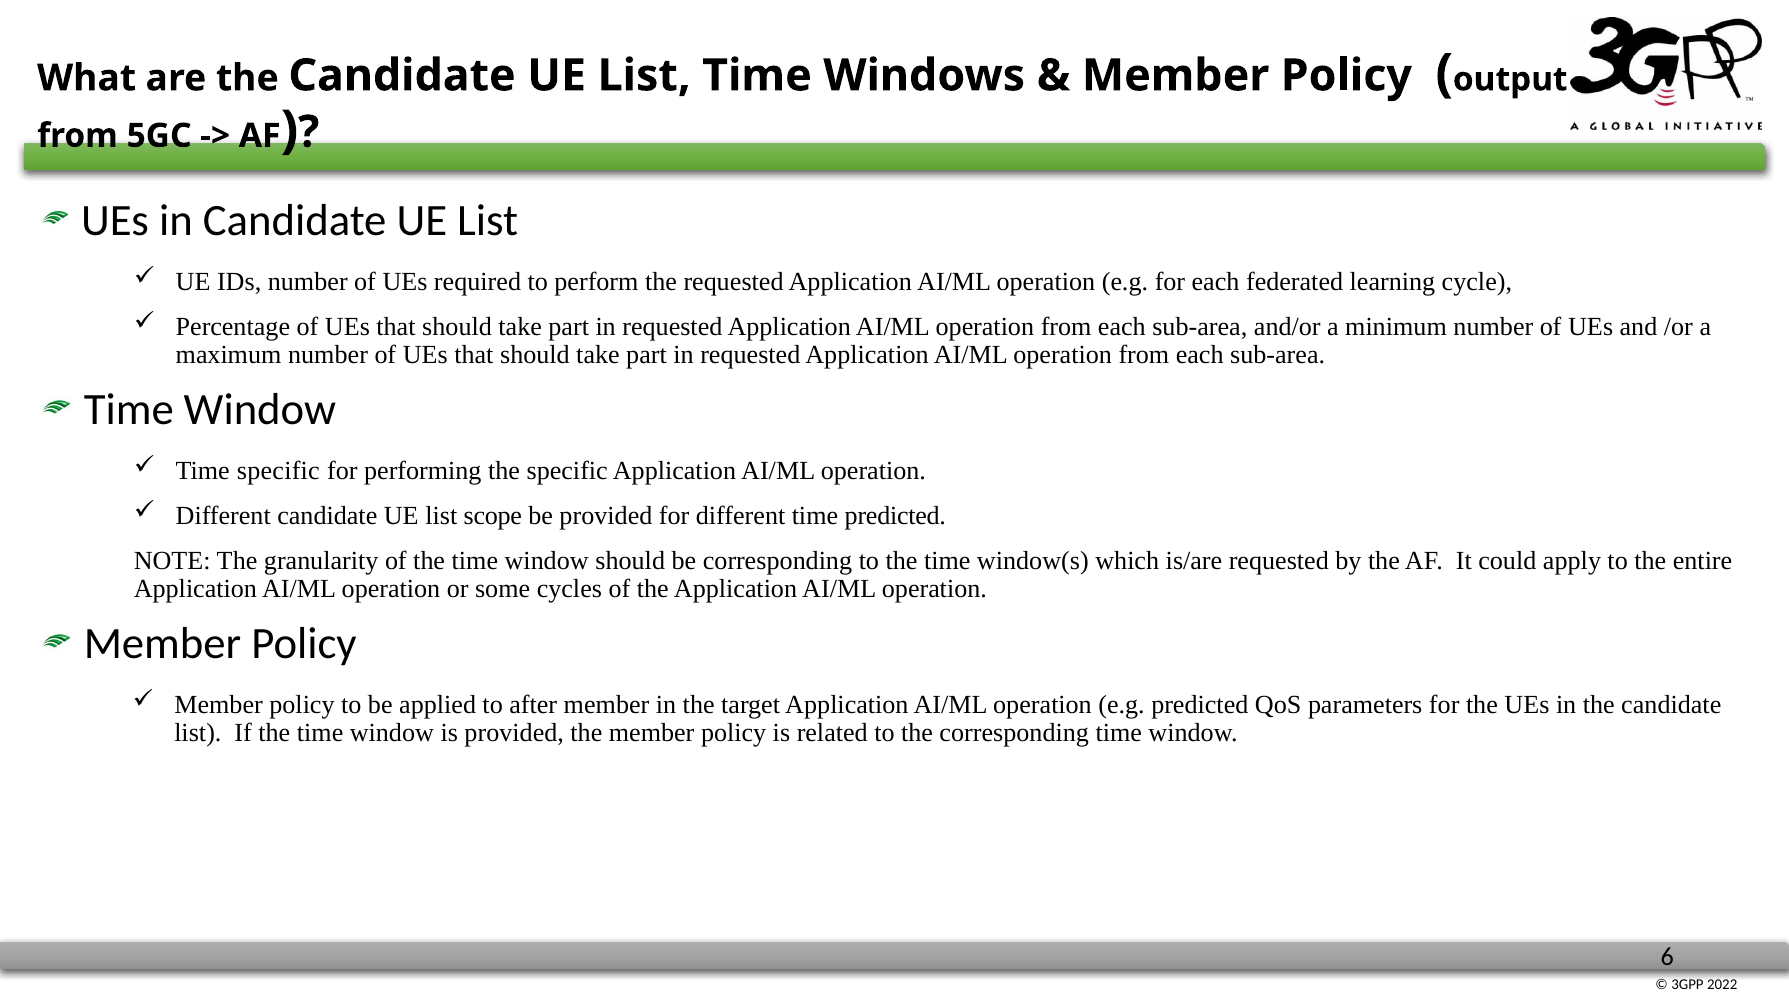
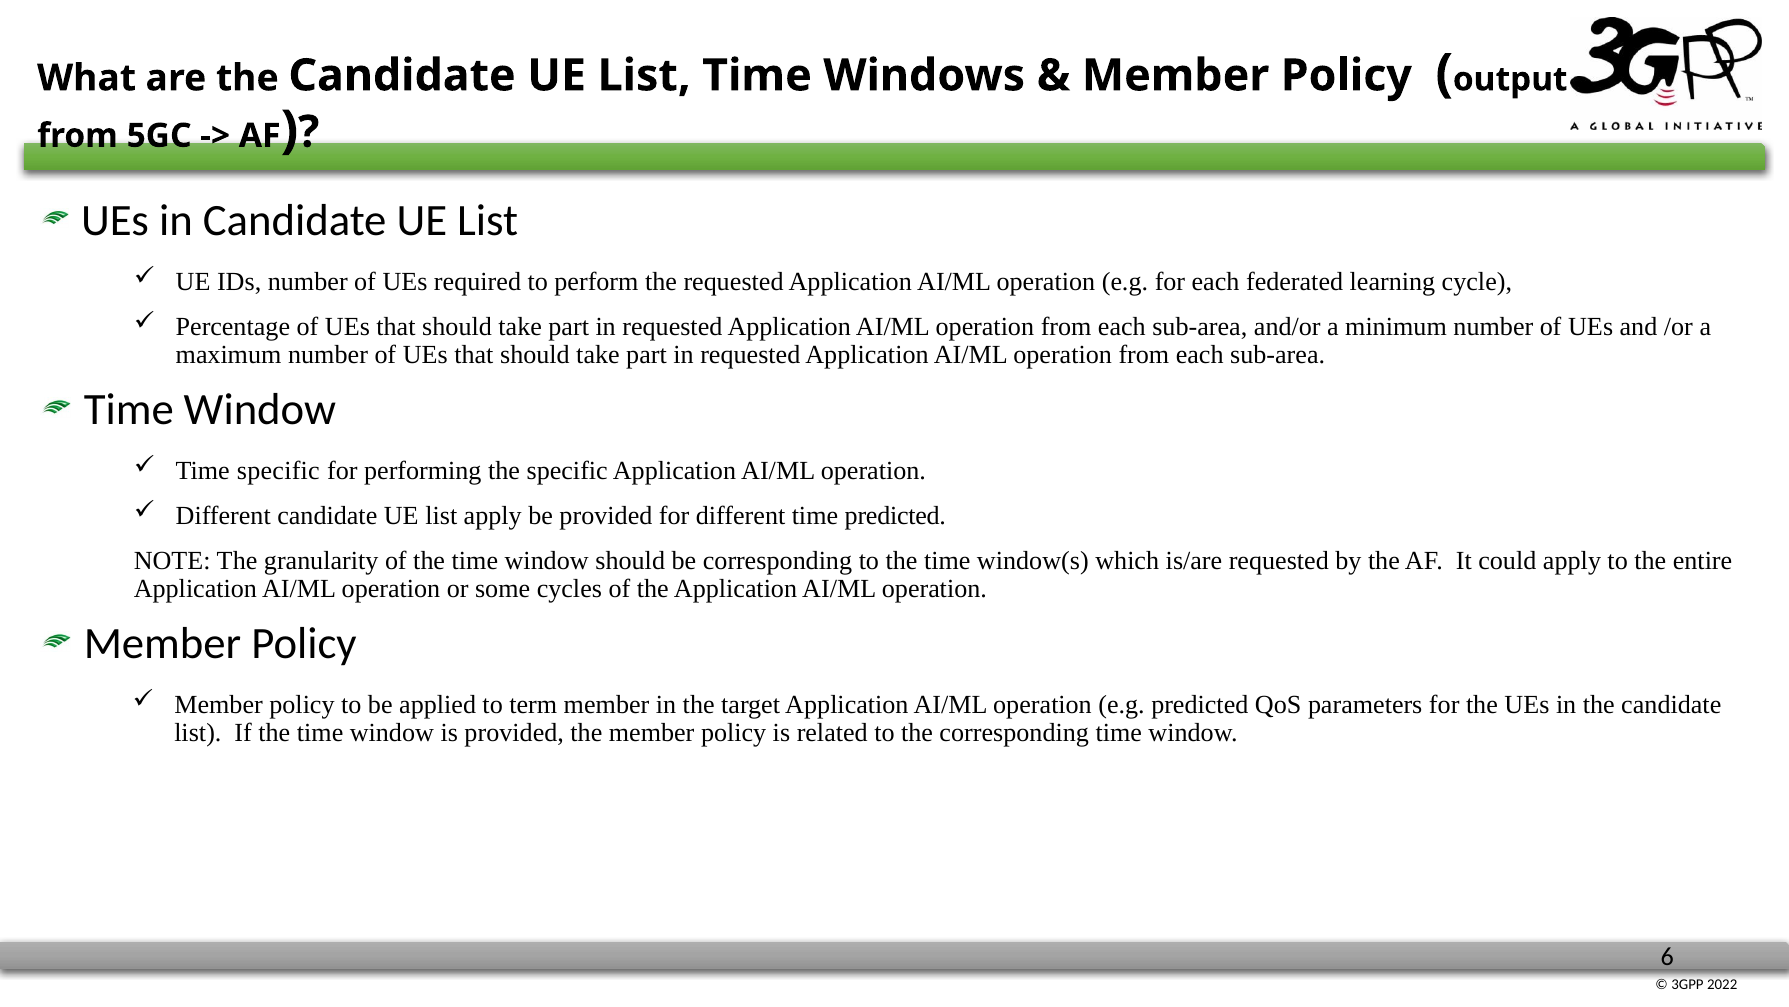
list scope: scope -> apply (493, 515)
after: after -> term (533, 704)
